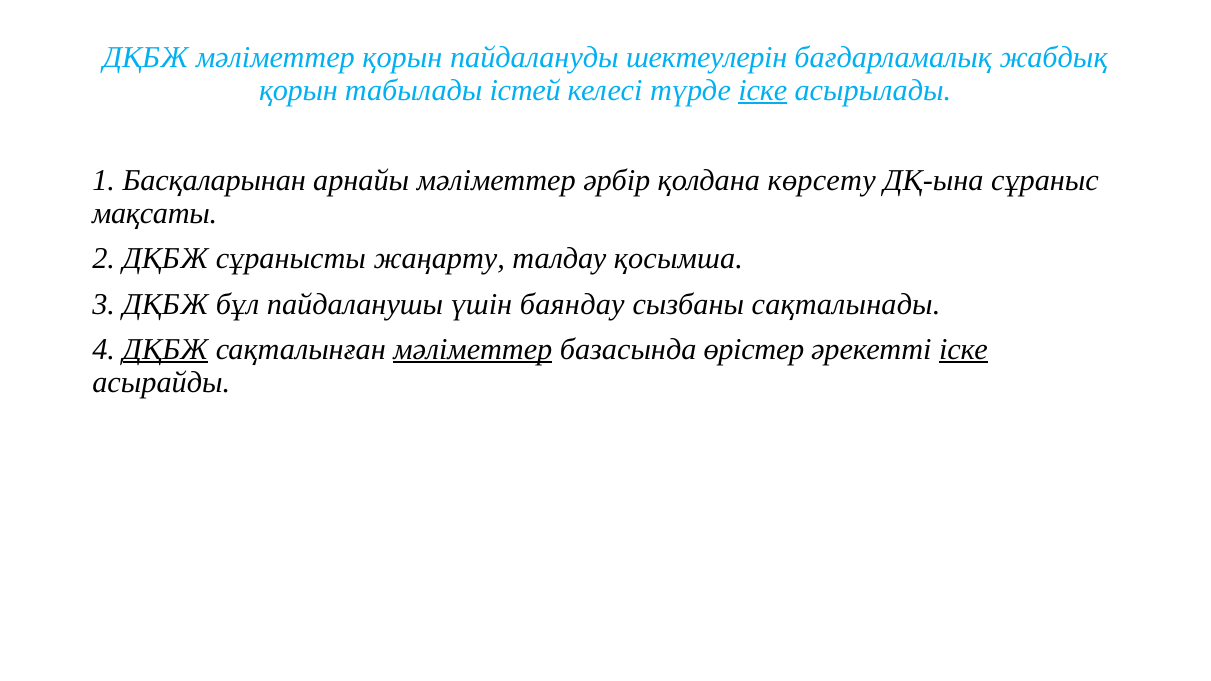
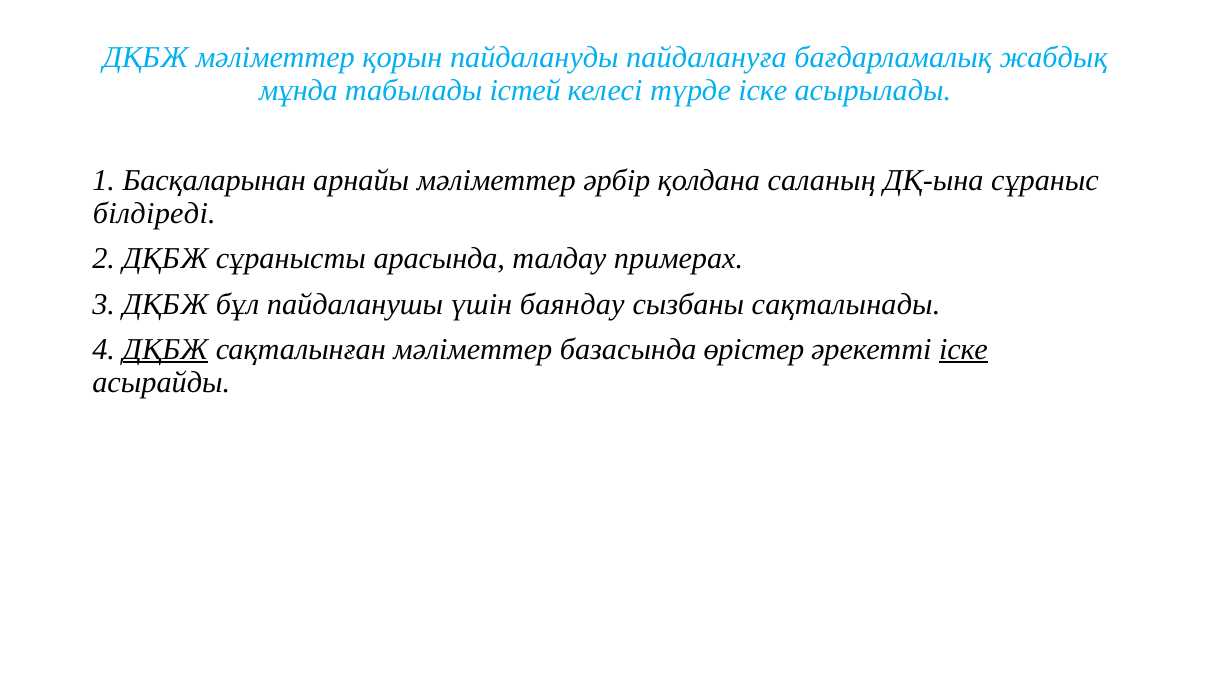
шектеулерін: шектеулерін -> пайдалануға (706, 58)
қорын: қорын -> мұнда (298, 90)
іске underline: present -> none (763, 90)
көрсету: көрсету -> саланың (822, 181)
мақсаты: мақсаты -> білдіреді (154, 214)
жаңарту: жаңарту -> арасында (439, 259)
қосымша: қосымша -> примерах (679, 259)
мәліметтер underline: present -> none (473, 349)
